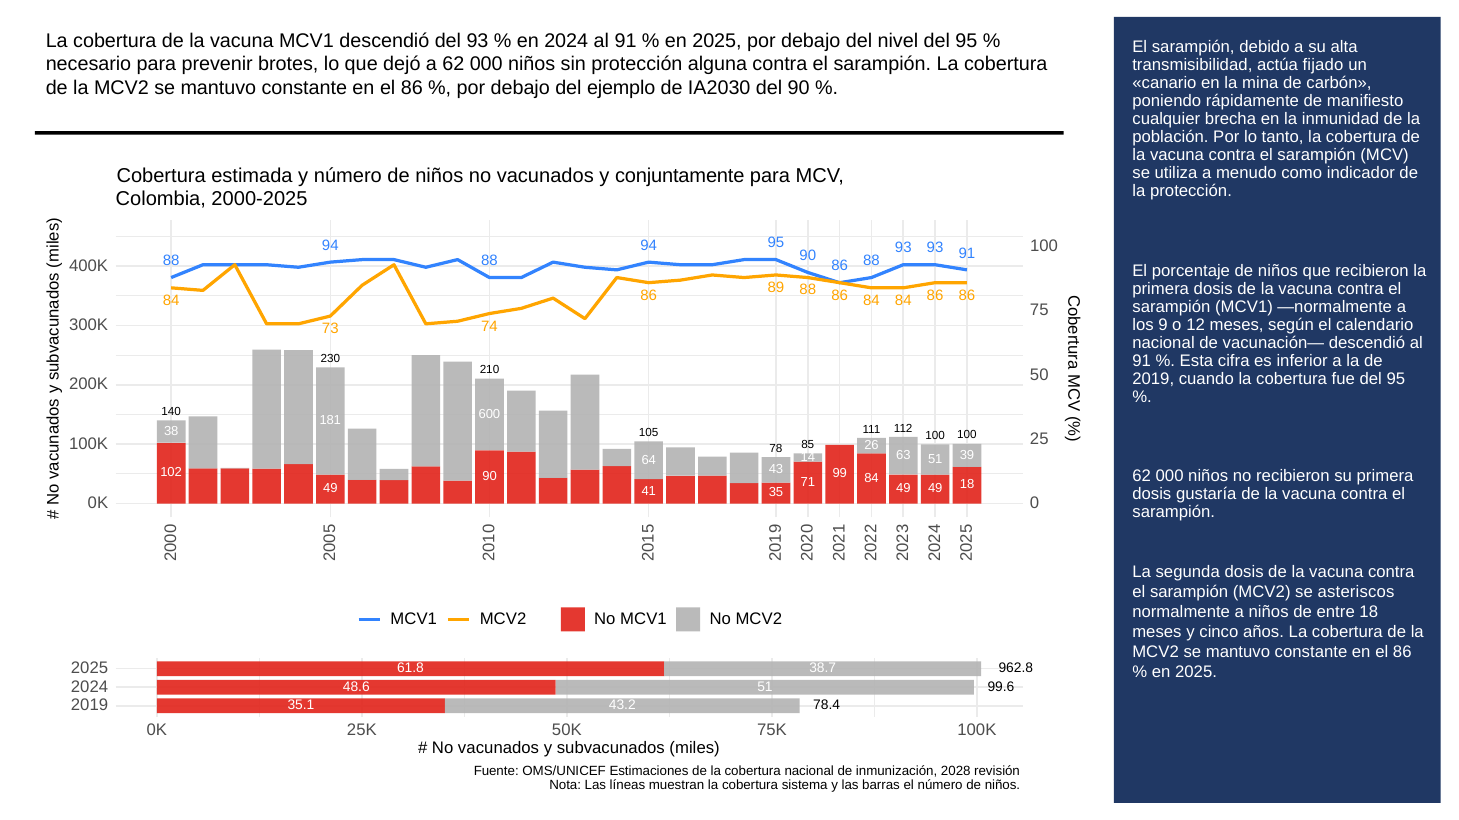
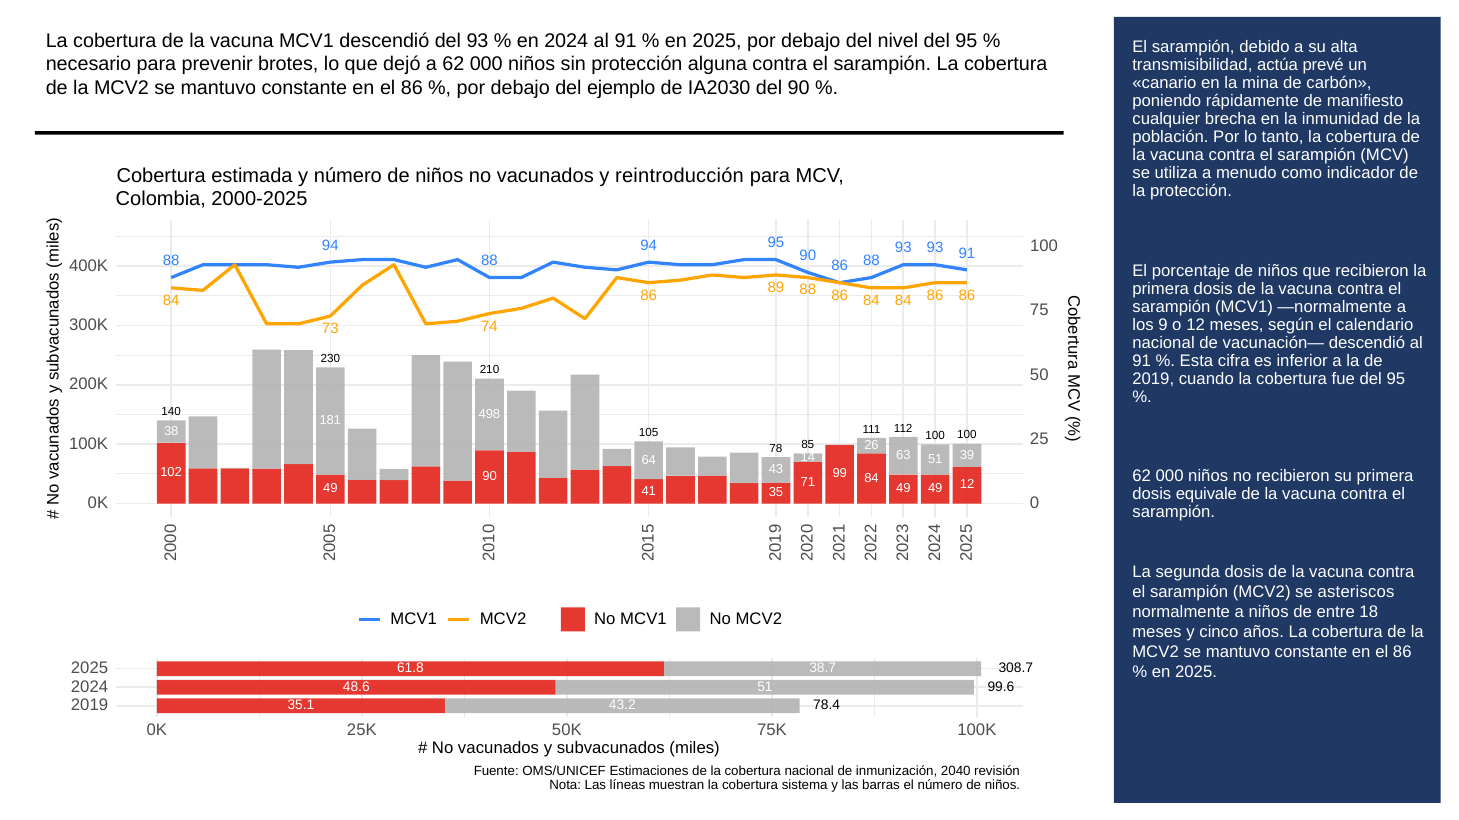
fijado: fijado -> prevé (1323, 65)
conjuntamente: conjuntamente -> reintroducción (680, 176)
600: 600 -> 498 (489, 414)
49 18: 18 -> 12 (967, 485)
gustaría: gustaría -> equivale (1206, 494)
962.8: 962.8 -> 308.7 (1016, 669)
2028: 2028 -> 2040 (956, 772)
